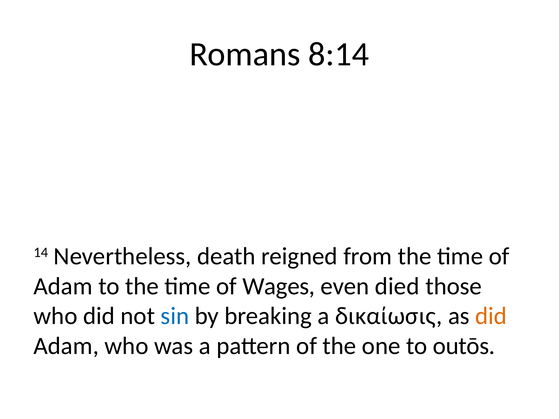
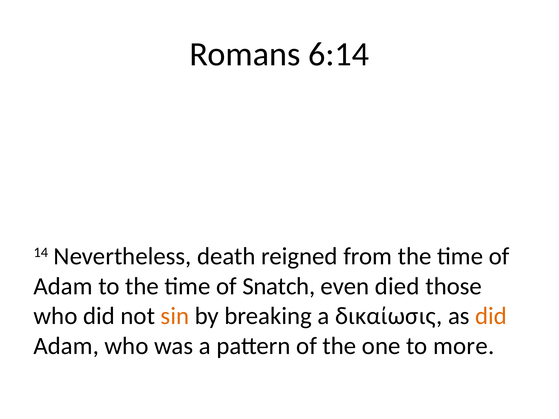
8:14: 8:14 -> 6:14 (339, 54)
Wages: Wages -> Snatch (279, 286)
sin colour: blue -> orange (175, 316)
outōs: outōs -> more (464, 346)
